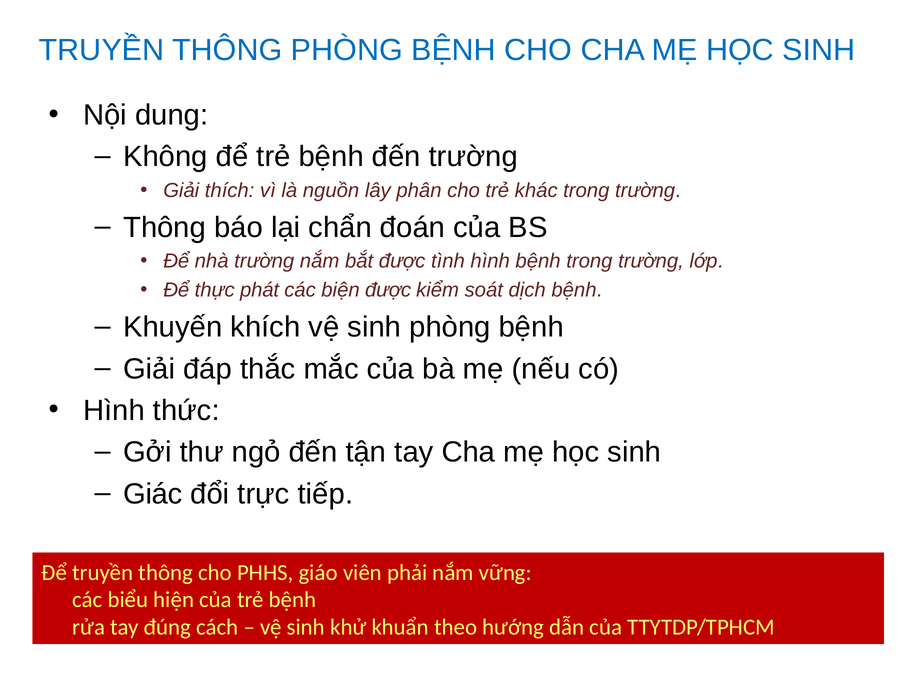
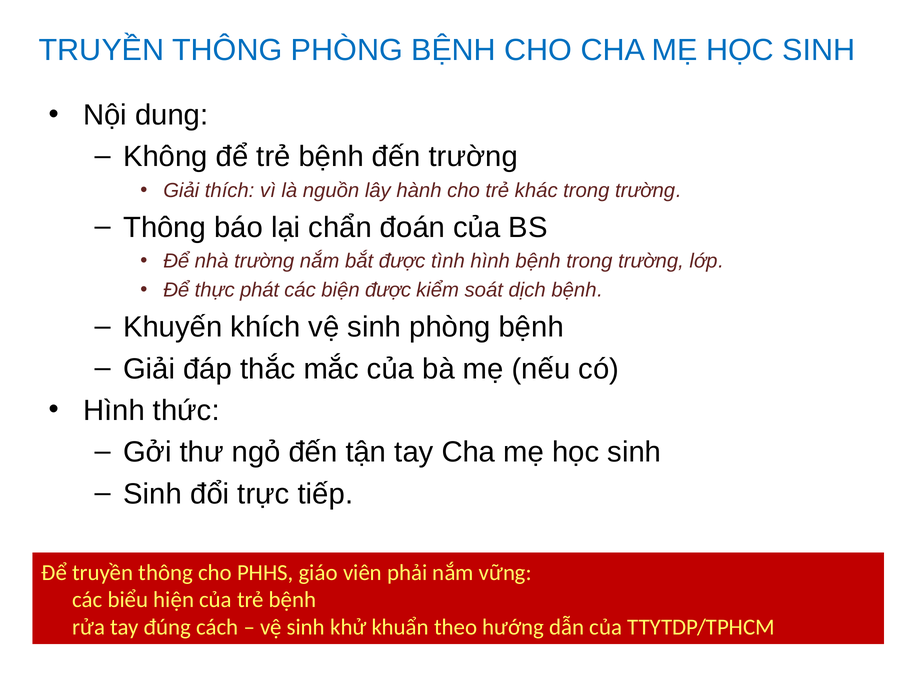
phân: phân -> hành (419, 191)
Giác: Giác -> Sinh (153, 494)
